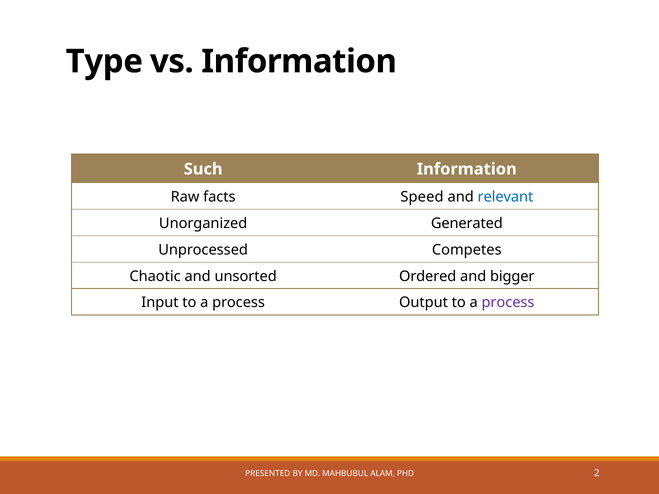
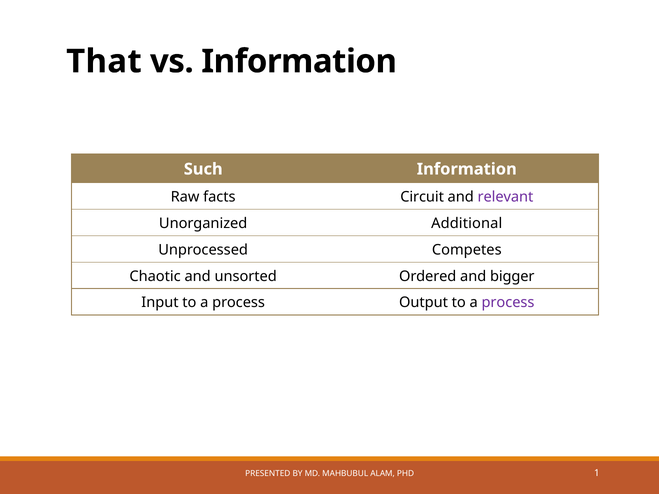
Type: Type -> That (104, 61)
Speed: Speed -> Circuit (422, 197)
relevant colour: blue -> purple (505, 197)
Generated: Generated -> Additional (467, 223)
2: 2 -> 1 (597, 473)
